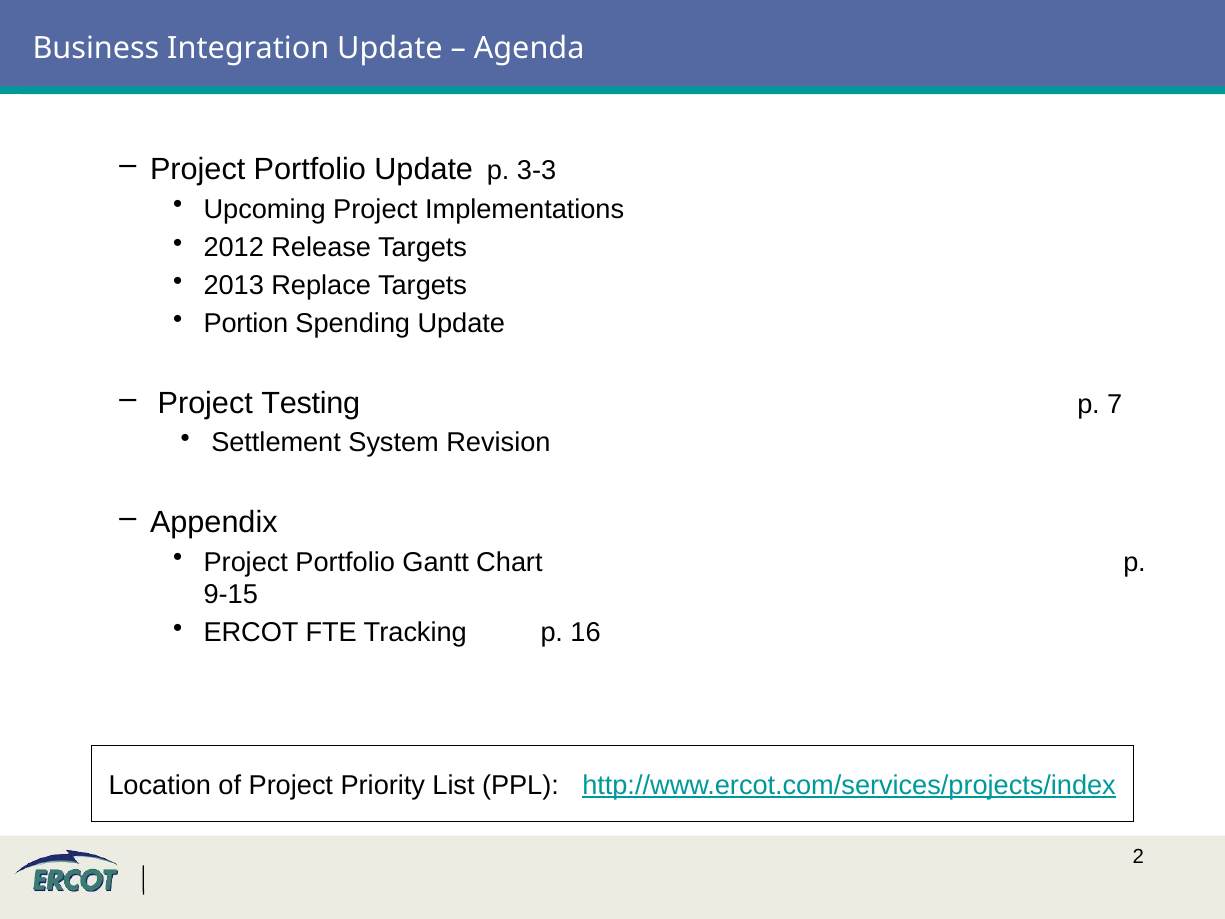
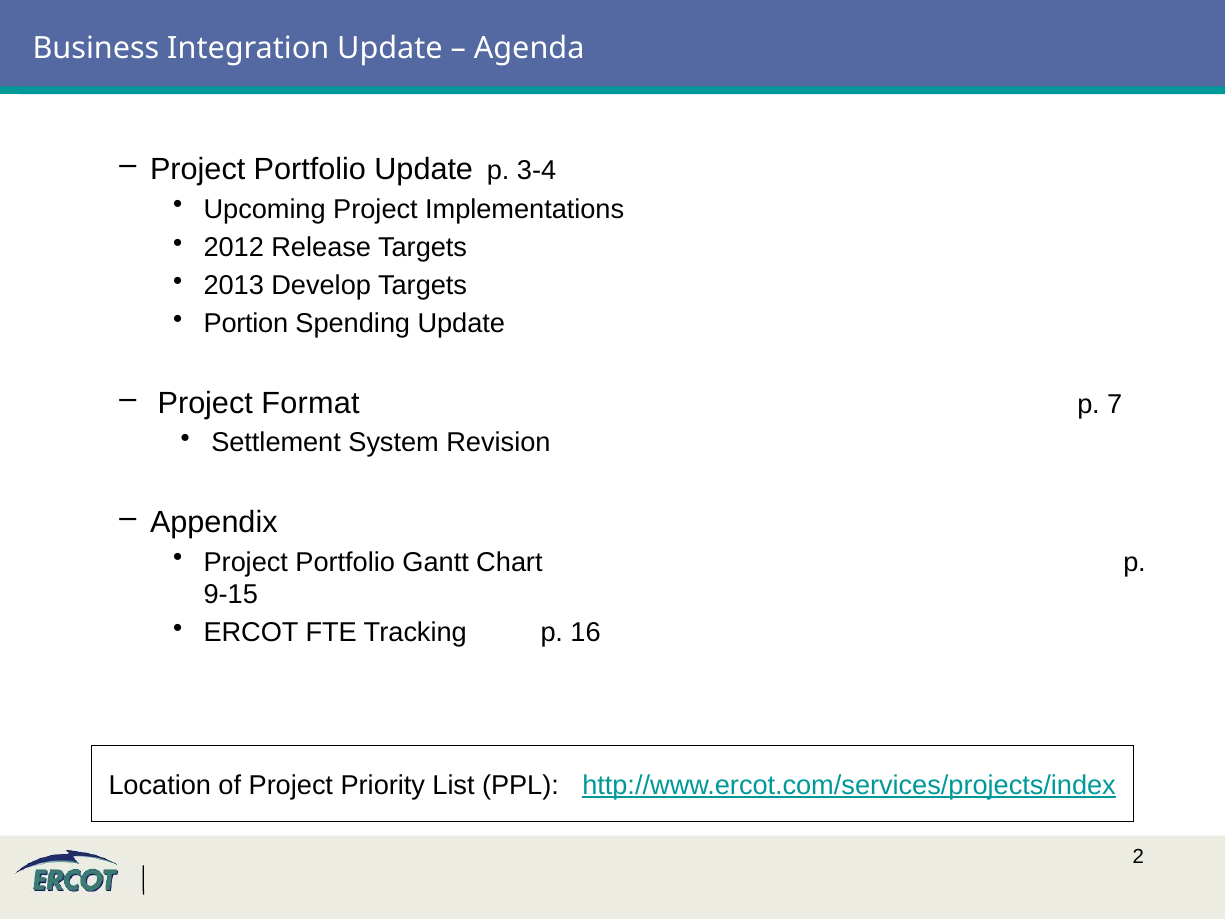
3-3: 3-3 -> 3-4 (537, 171)
Replace: Replace -> Develop (321, 286)
Testing: Testing -> Format (311, 403)
